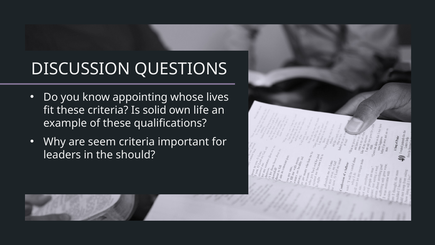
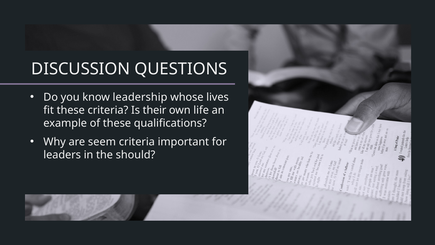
appointing: appointing -> leadership (140, 97)
solid: solid -> their (155, 110)
